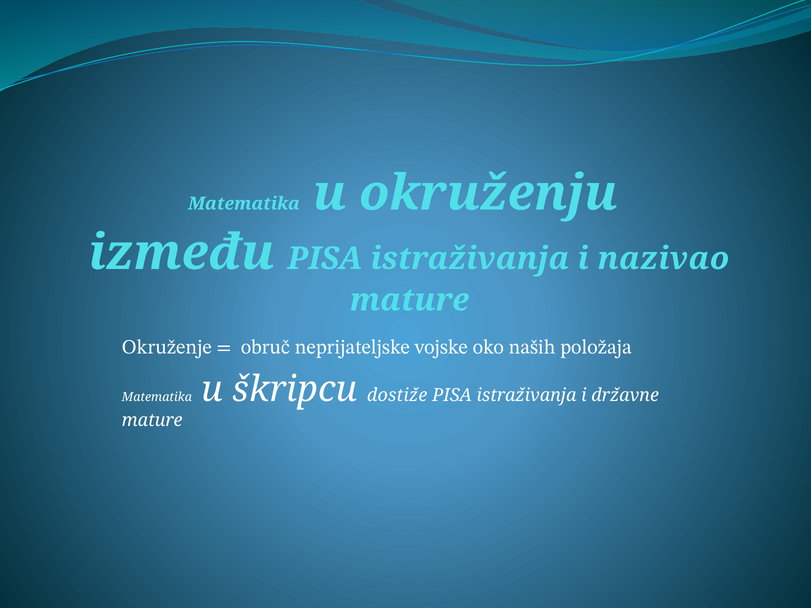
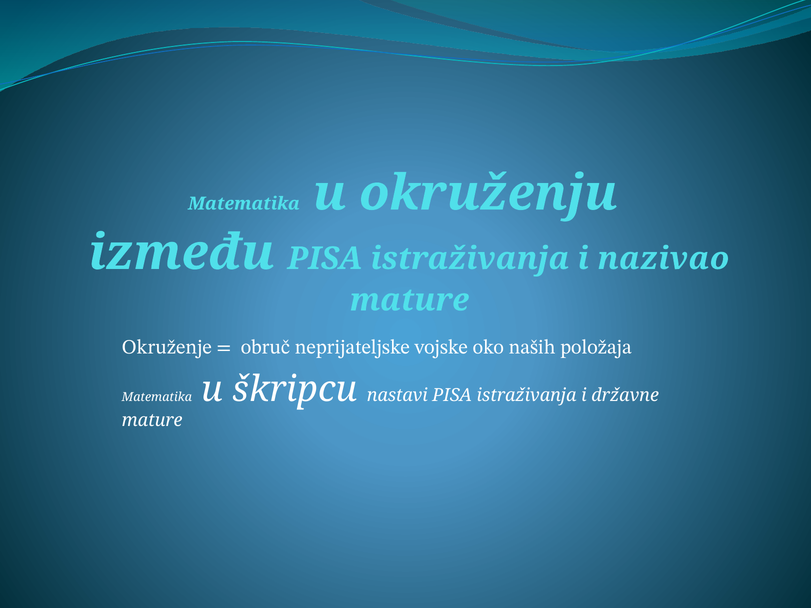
dostiže: dostiže -> nastavi (397, 395)
